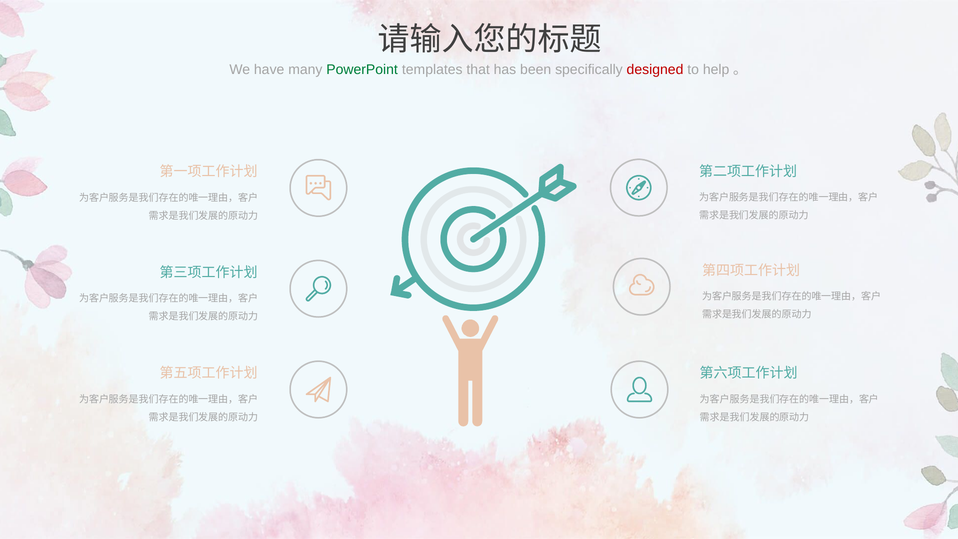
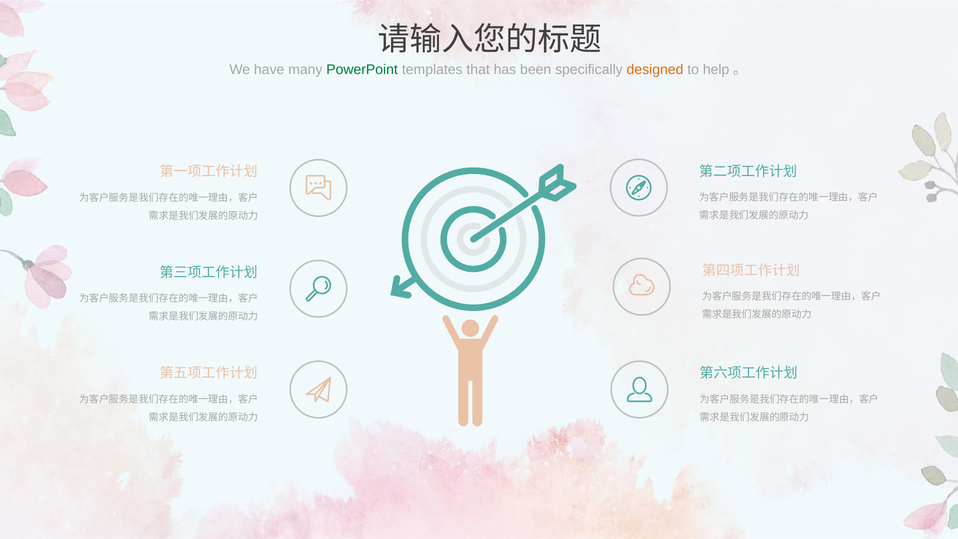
designed colour: red -> orange (655, 70)
